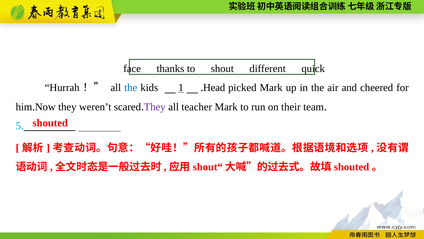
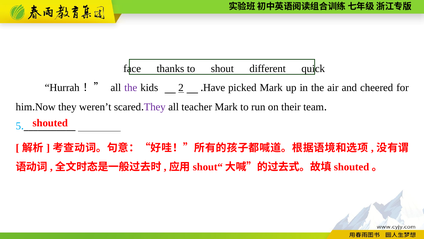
the colour: blue -> purple (131, 88)
1: 1 -> 2 (181, 88)
Head: Head -> Have (214, 88)
